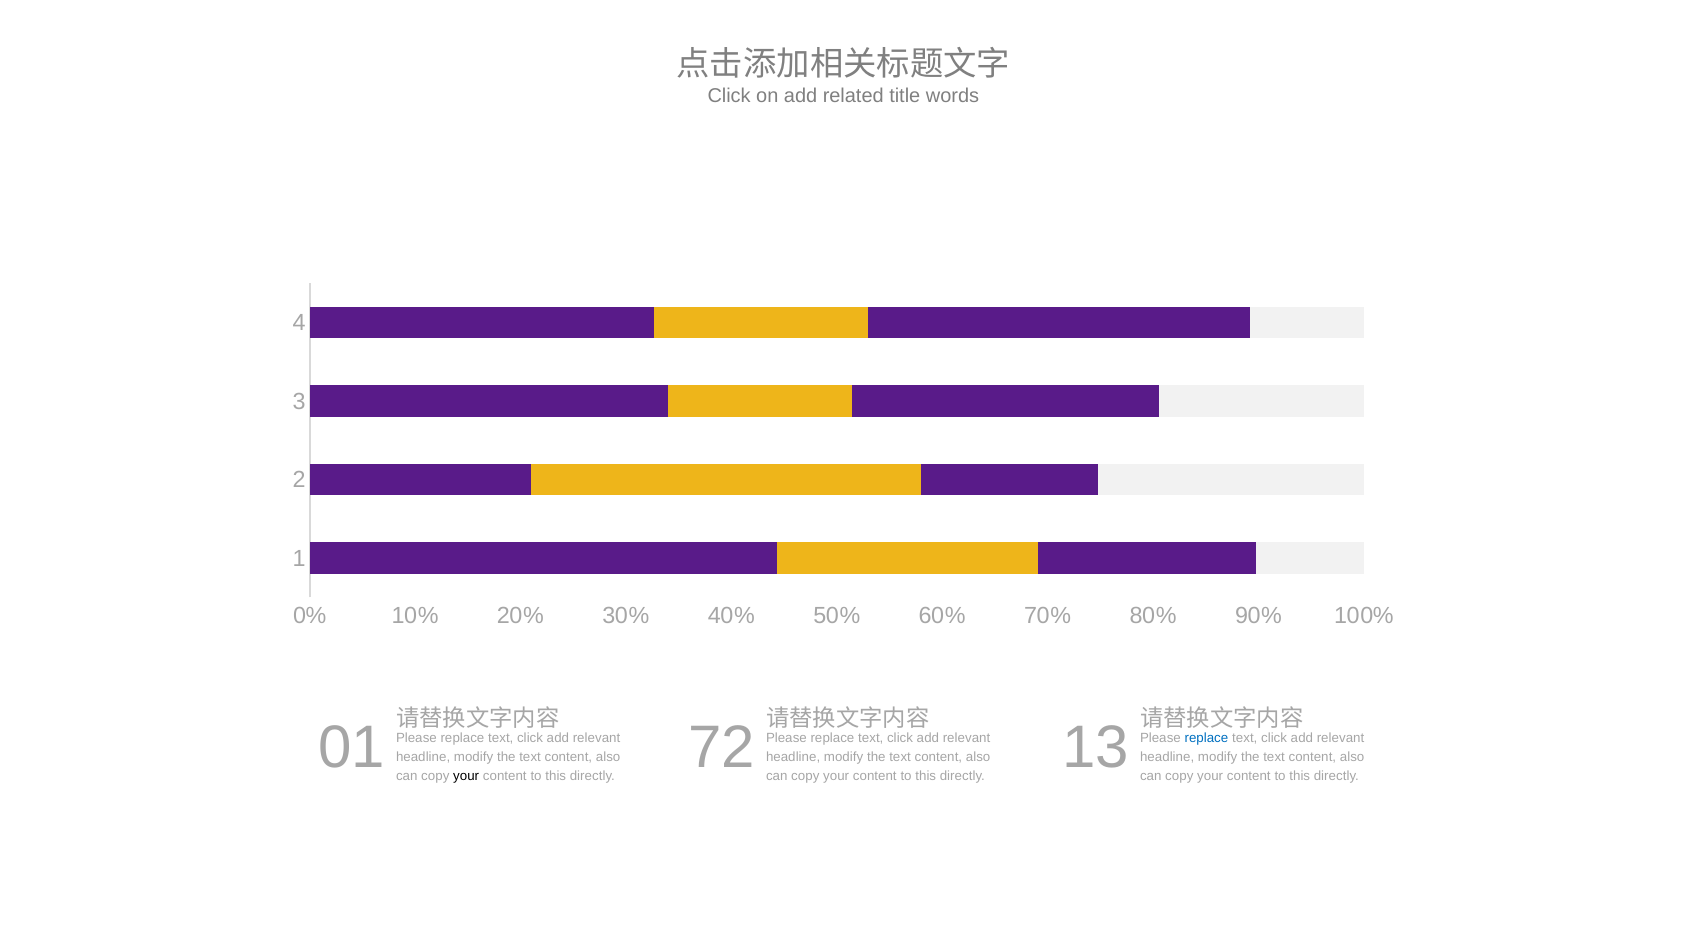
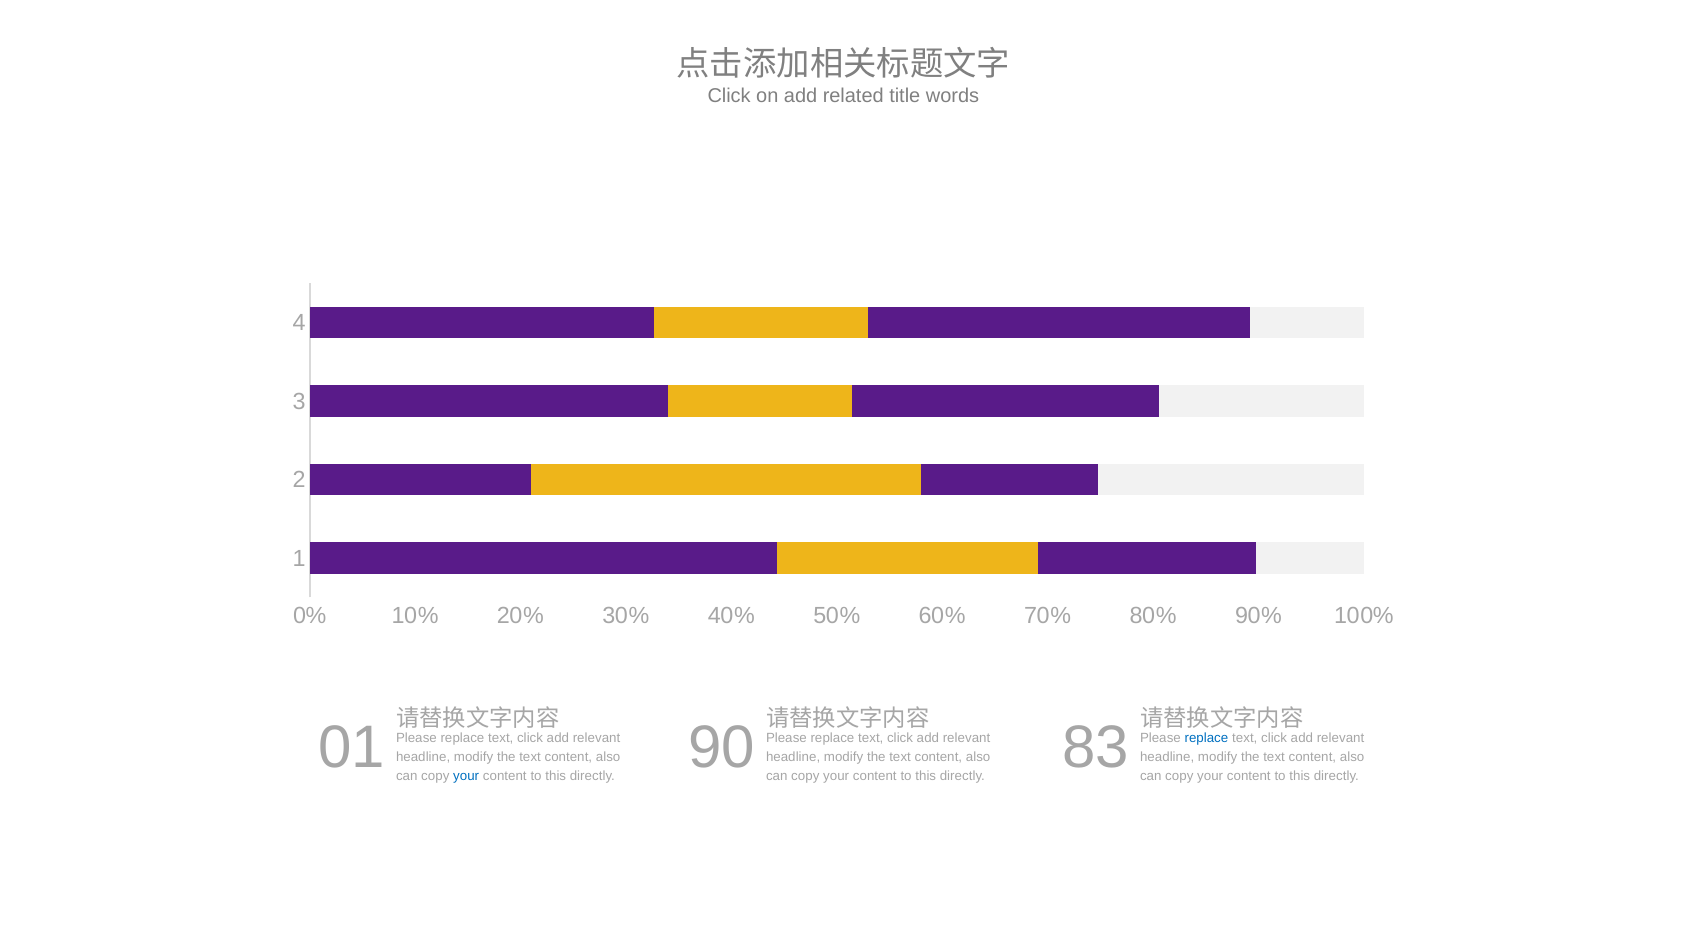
72: 72 -> 90 (722, 748)
13: 13 -> 83 (1096, 748)
your colour: black -> blue (466, 776)
